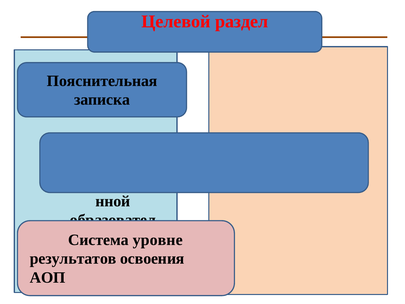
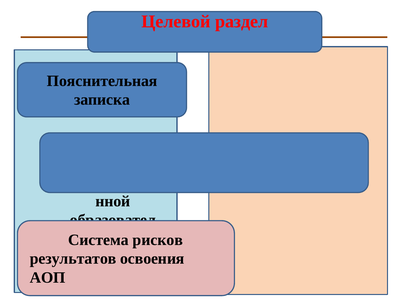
уровне: уровне -> рисков (158, 240)
